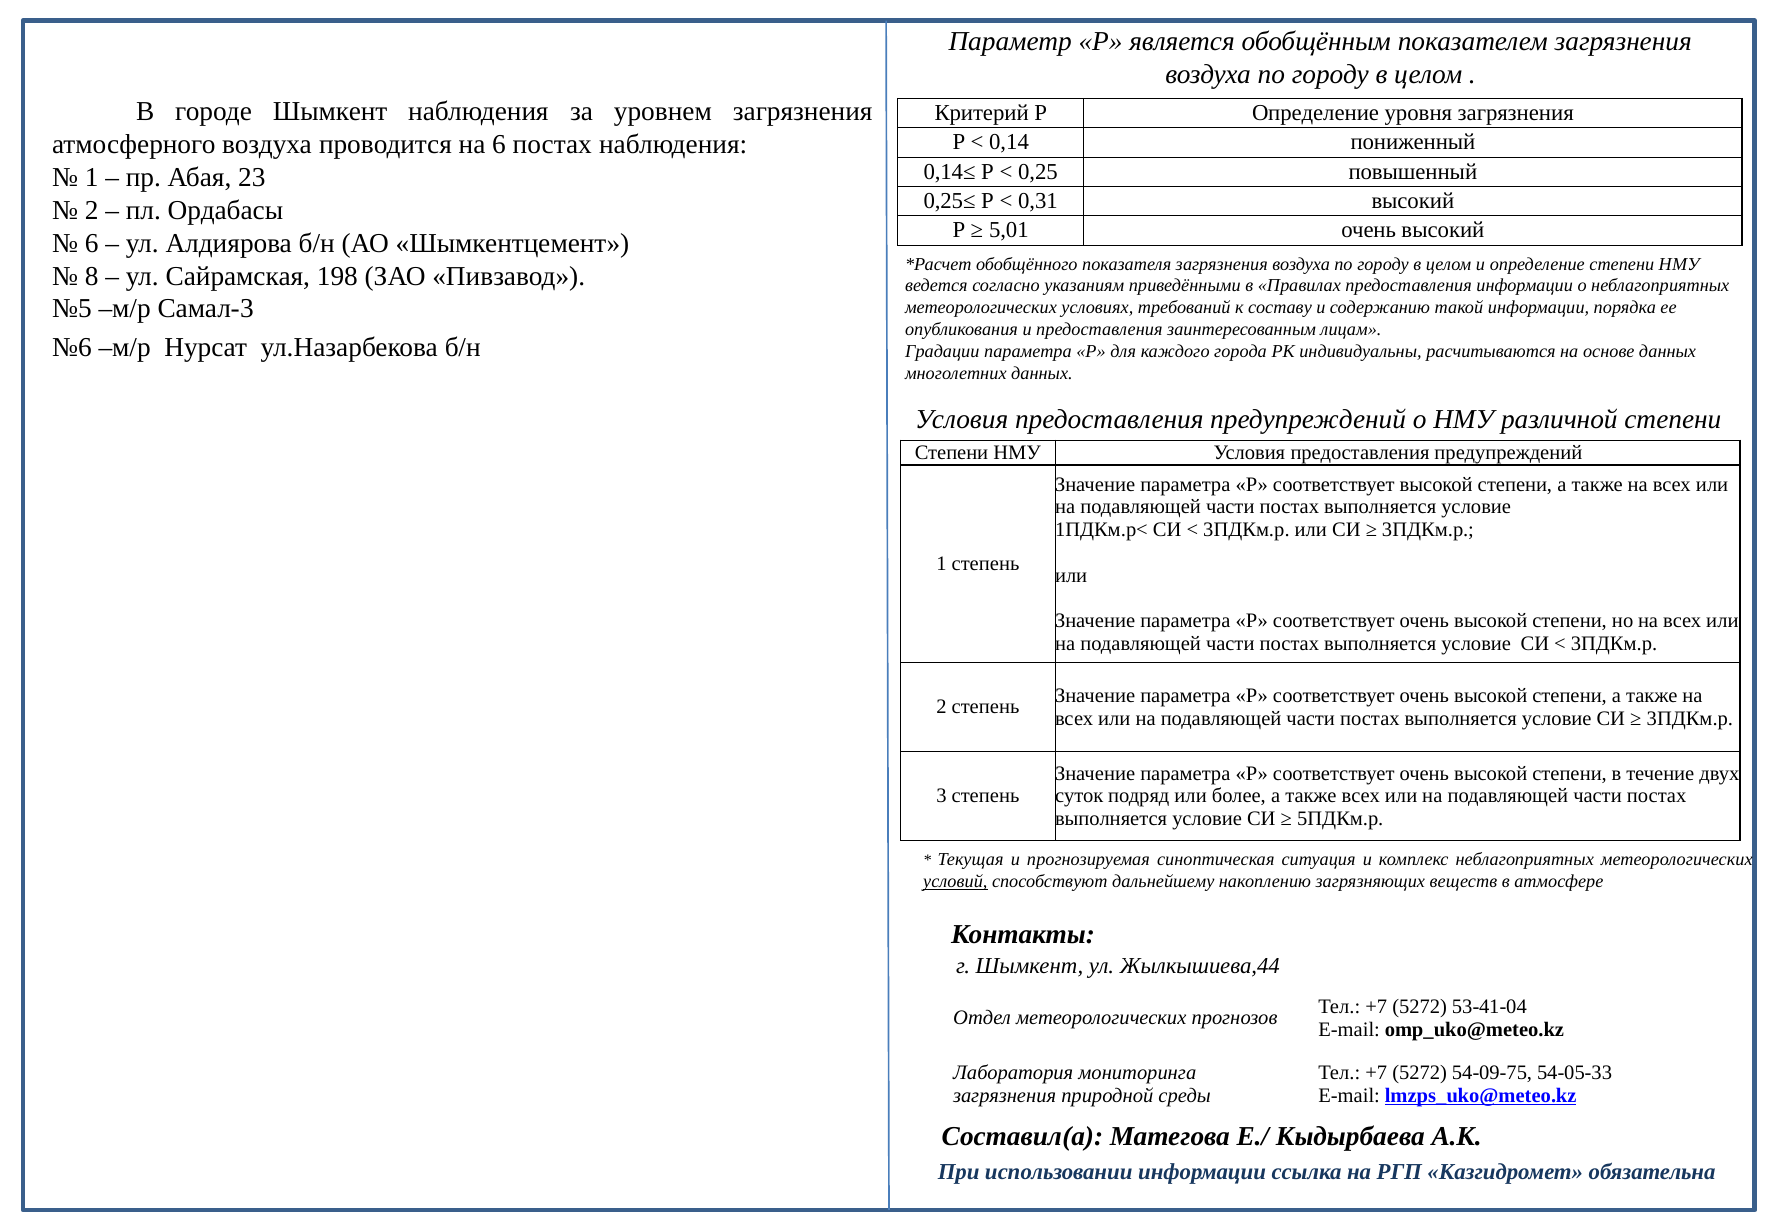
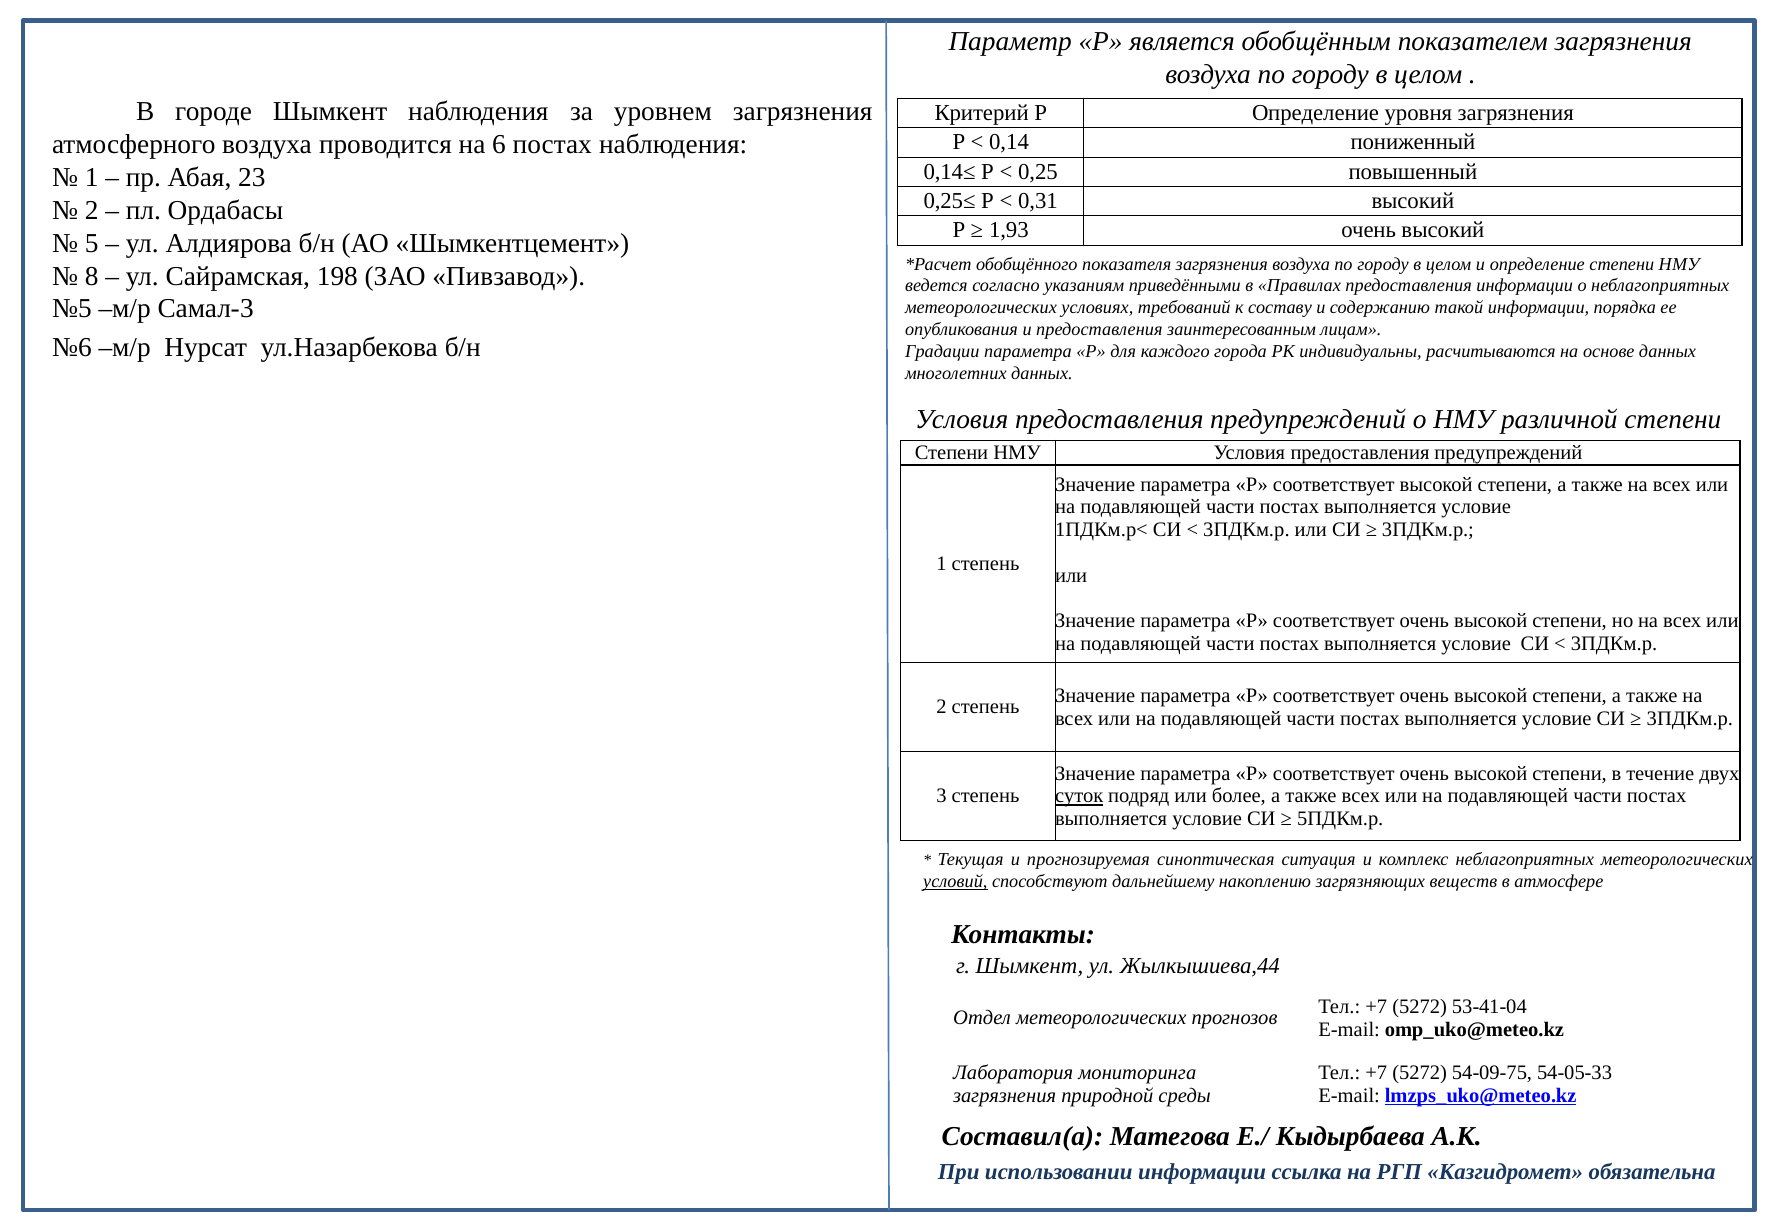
5,01: 5,01 -> 1,93 (1009, 230)
6: 6 -> 5 (92, 243)
суток underline: none -> present (1079, 796)
